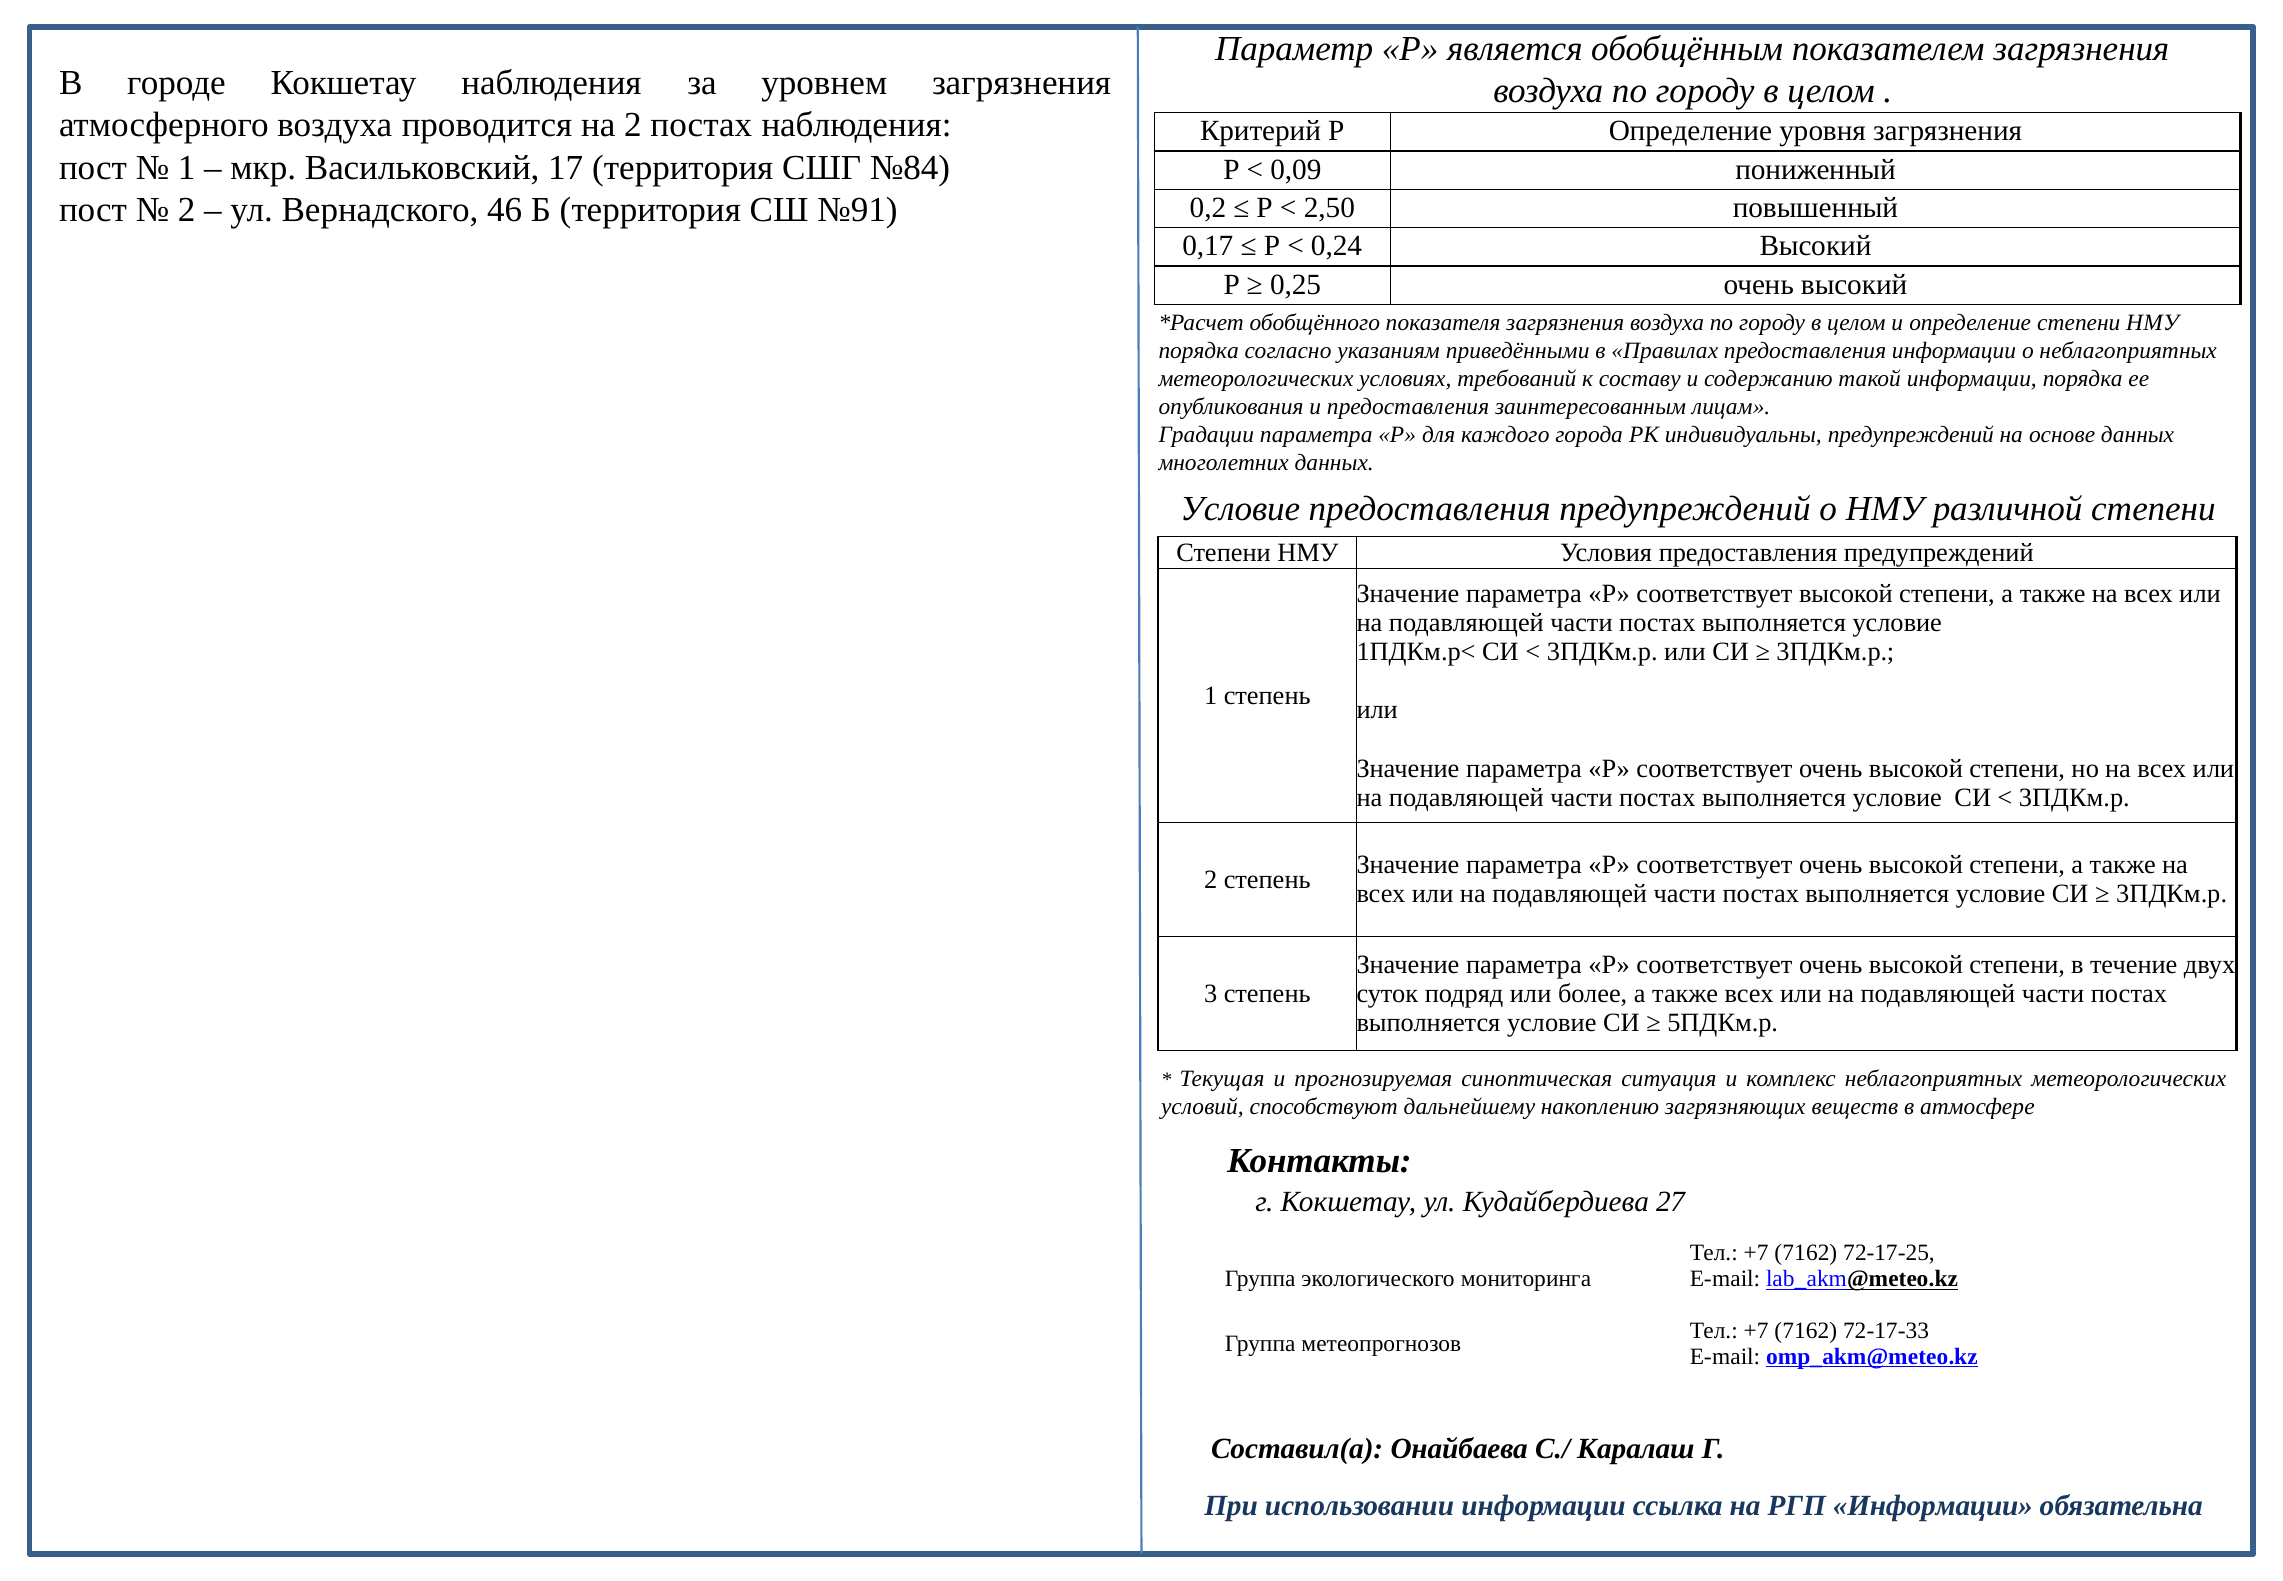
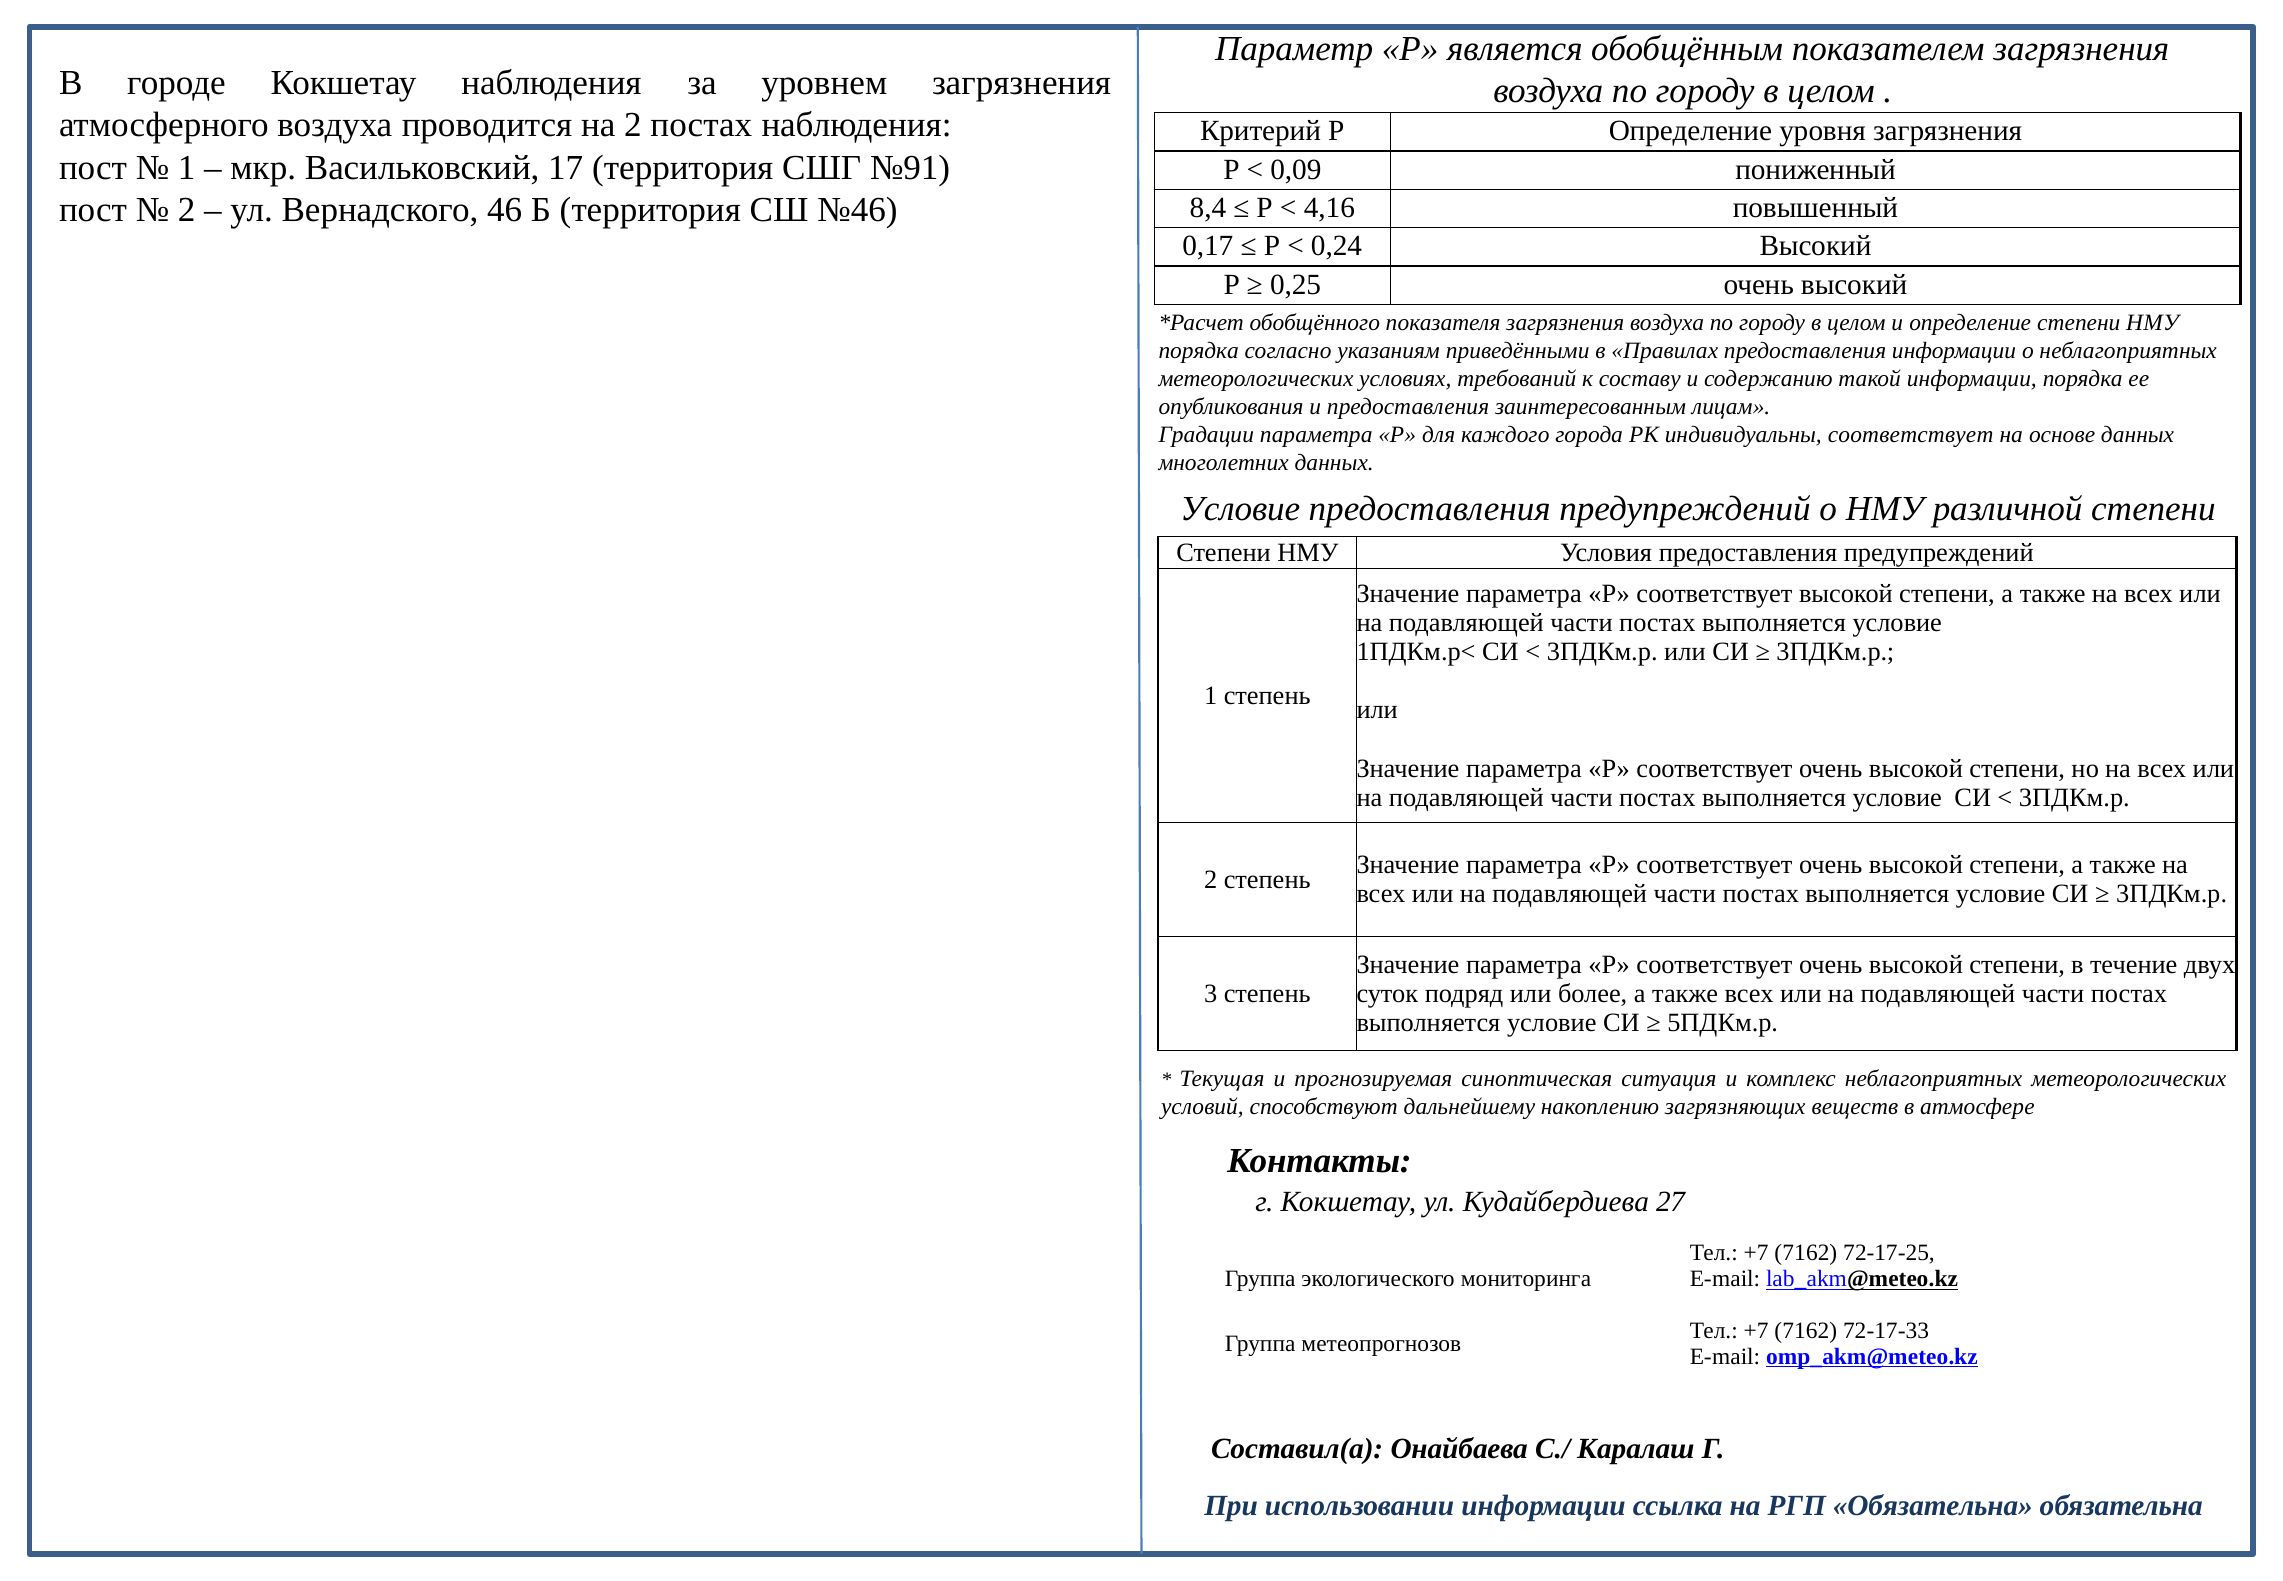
№84: №84 -> №91 (910, 167)
№91: №91 -> №46 (857, 210)
0,2: 0,2 -> 8,4 (1208, 208)
2,50: 2,50 -> 4,16 (1329, 208)
индивидуальны предупреждений: предупреждений -> соответствует (1911, 435)
РГП Информации: Информации -> Обязательна (1933, 1505)
